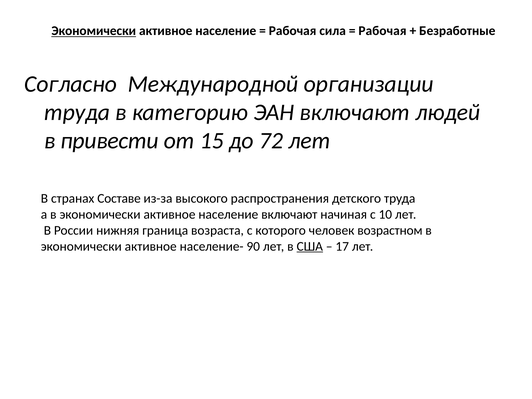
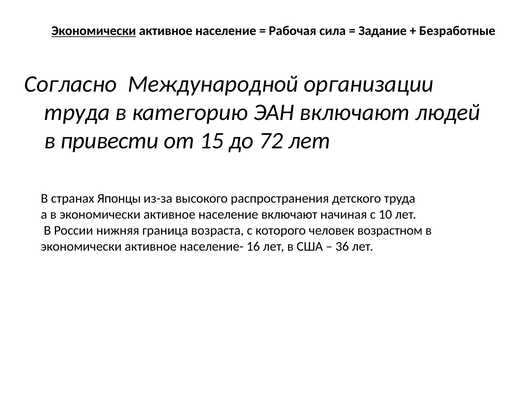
Рабочая: Рабочая -> Задание (383, 31)
Составе: Составе -> Японцы (119, 198)
90: 90 -> 16 (253, 246)
США underline: present -> none (310, 246)
17: 17 -> 36 (342, 246)
